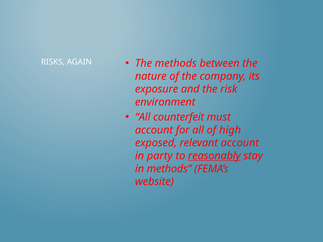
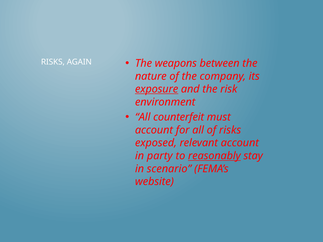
The methods: methods -> weapons (176, 63)
exposure underline: none -> present (157, 89)
of high: high -> risks (230, 130)
in methods: methods -> scenario (169, 169)
